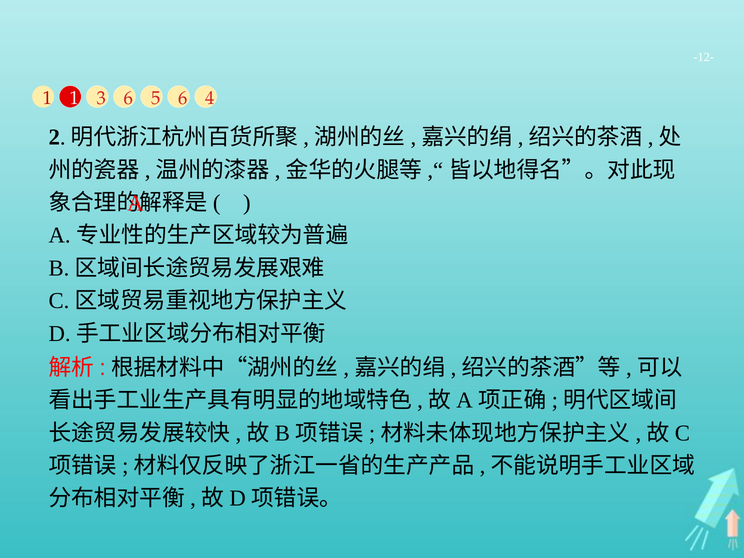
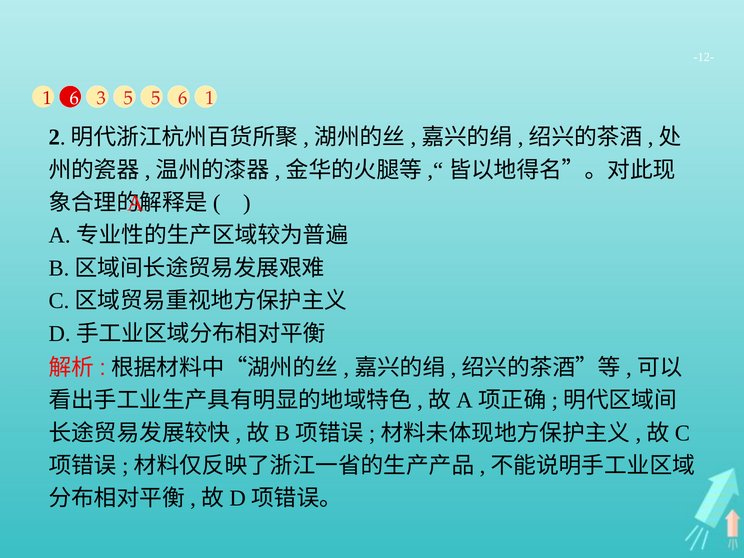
1 1: 1 -> 6 (74, 98)
3 6: 6 -> 5 (129, 98)
6 4: 4 -> 1 (210, 98)
